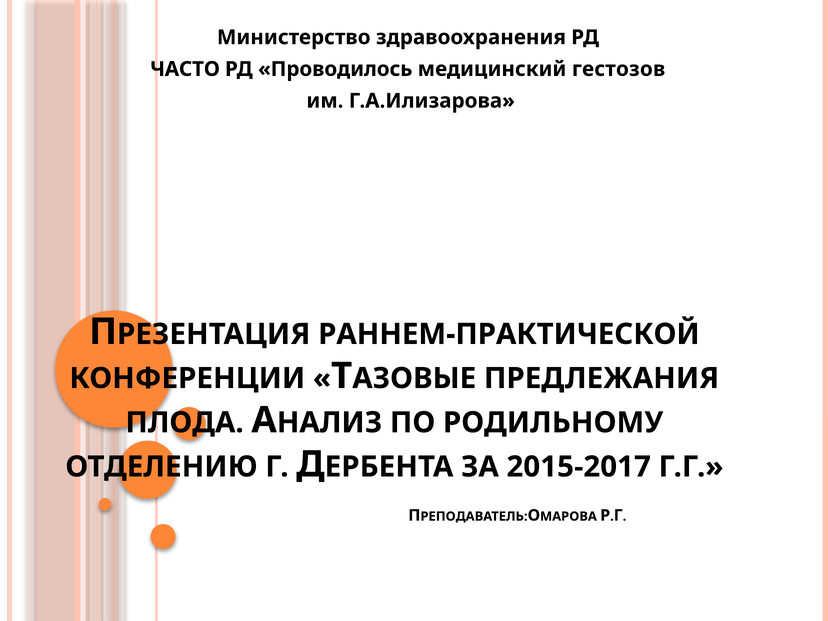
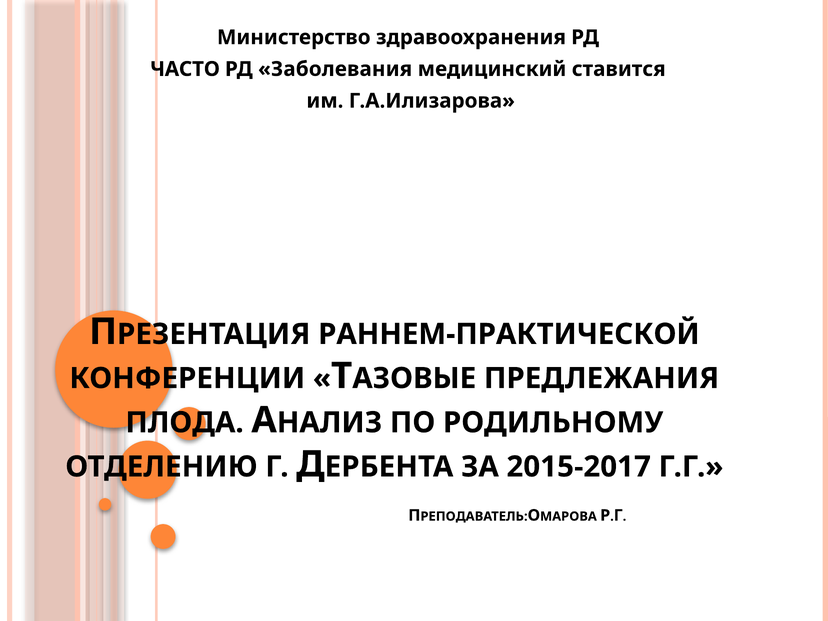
Проводилось: Проводилось -> Заболевания (335, 69)
гестозов: гестозов -> ставится (619, 69)
